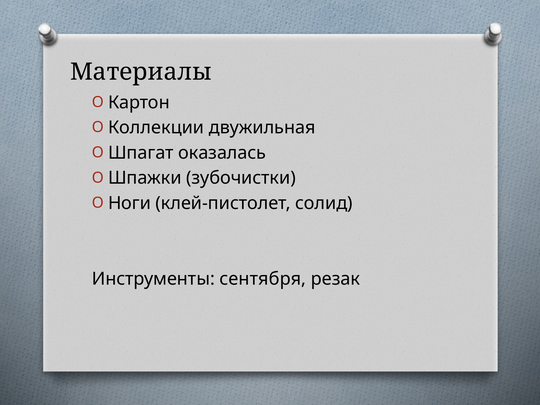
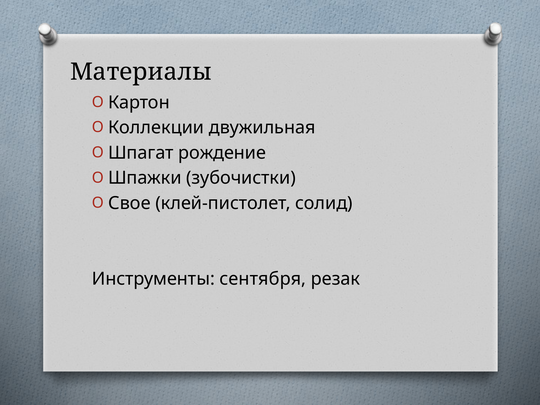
оказалась: оказалась -> рождение (222, 153)
Ноги: Ноги -> Свое (129, 203)
